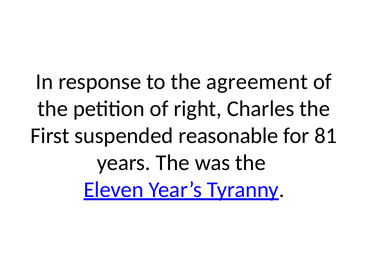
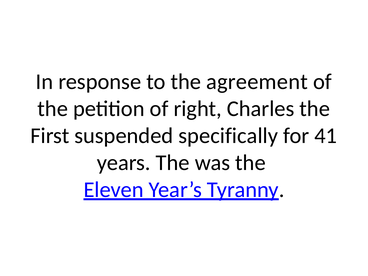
reasonable: reasonable -> specifically (228, 136)
81: 81 -> 41 (326, 136)
